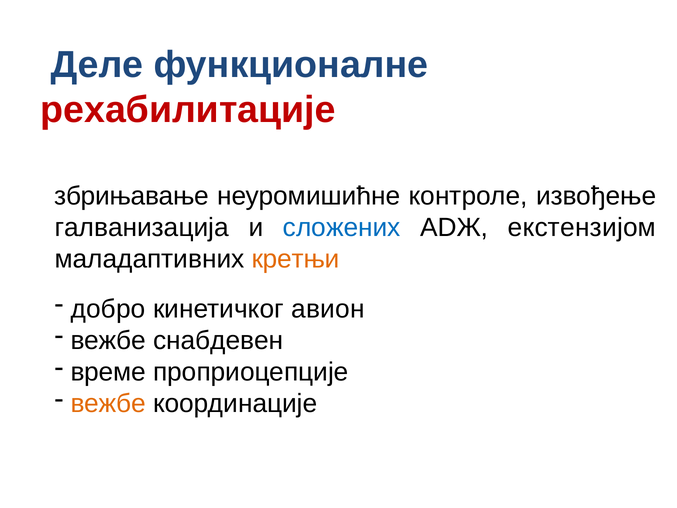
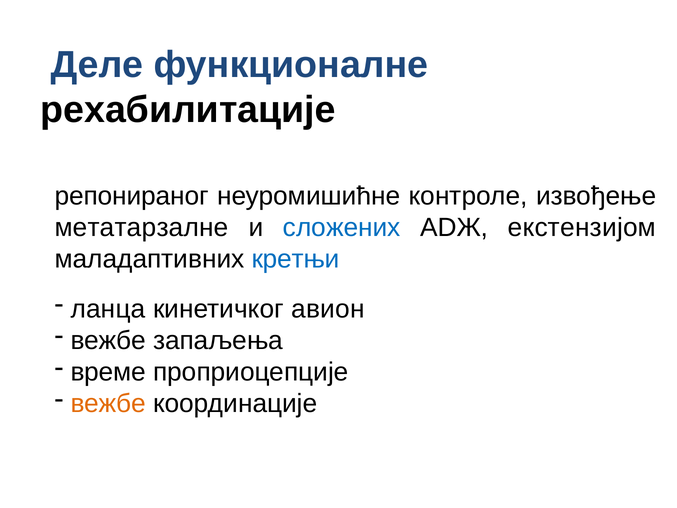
рехабилитације colour: red -> black (188, 110)
збрињавање: збрињавање -> репонираног (132, 196)
галванизација: галванизација -> метатарзалне (142, 227)
кретњи colour: orange -> blue (296, 259)
добро: добро -> ланца (108, 309)
снабдевен: снабдевен -> запаљења (218, 340)
